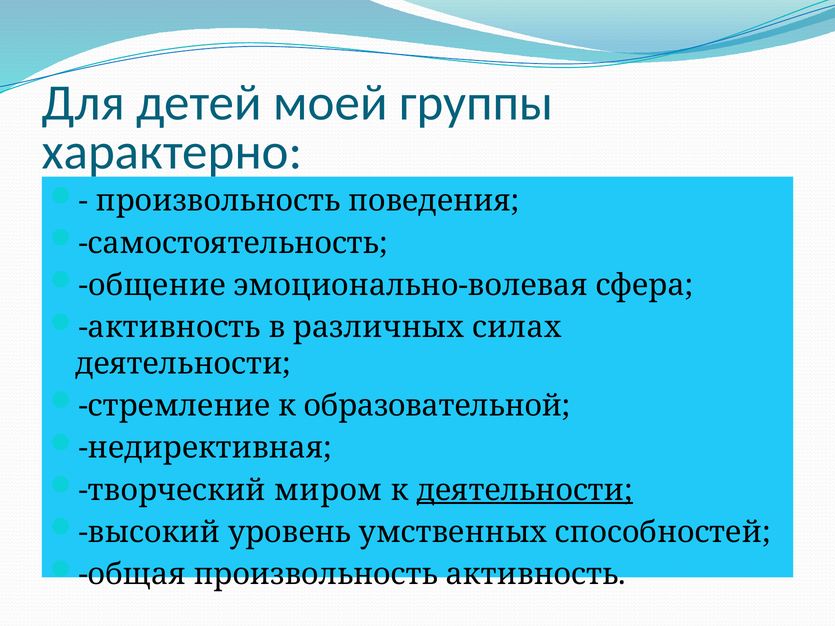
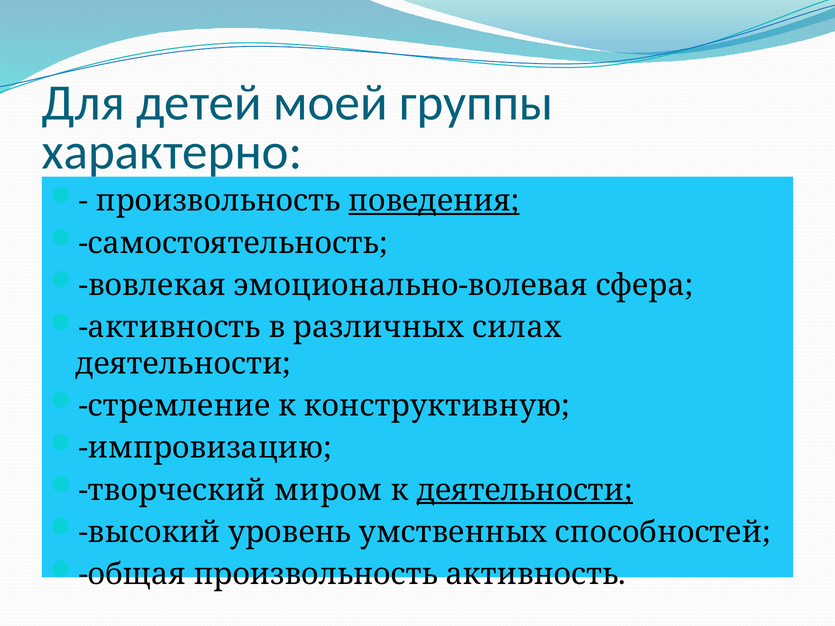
поведения underline: none -> present (434, 201)
общение: общение -> вовлекая (152, 285)
образовательной: образовательной -> конструктивную (437, 406)
недирективная: недирективная -> импровизацию (205, 448)
